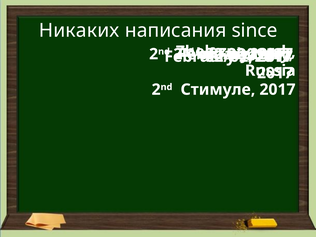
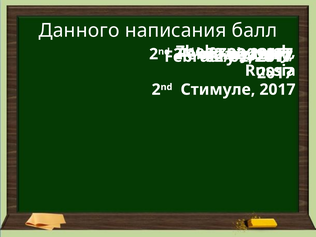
Никаких: Никаких -> Данного (79, 31)
since: since -> балл (254, 31)
